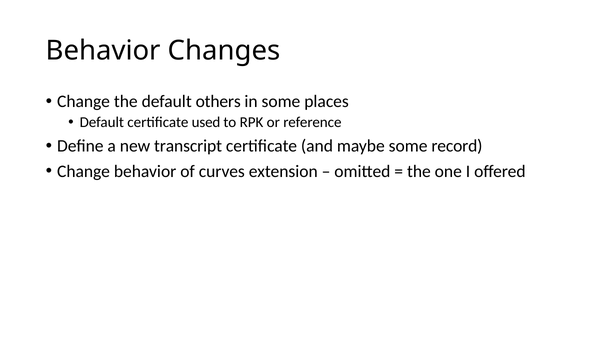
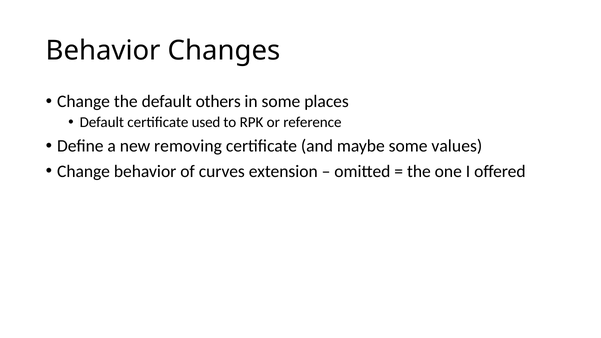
transcript: transcript -> removing (188, 146)
record: record -> values (457, 146)
